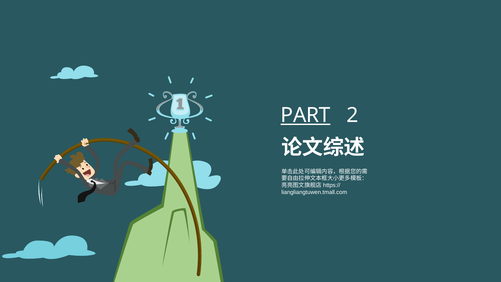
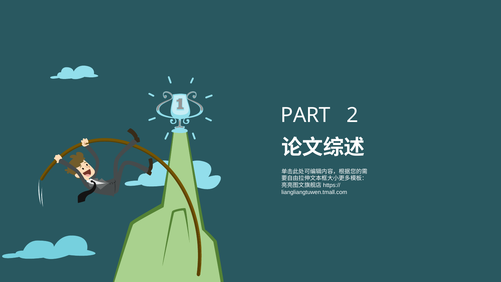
PART underline: present -> none (306, 115)
